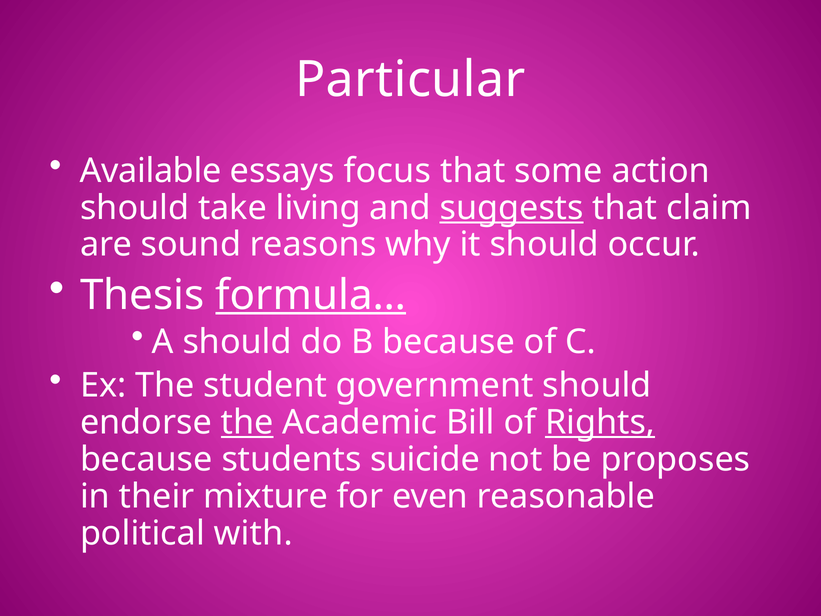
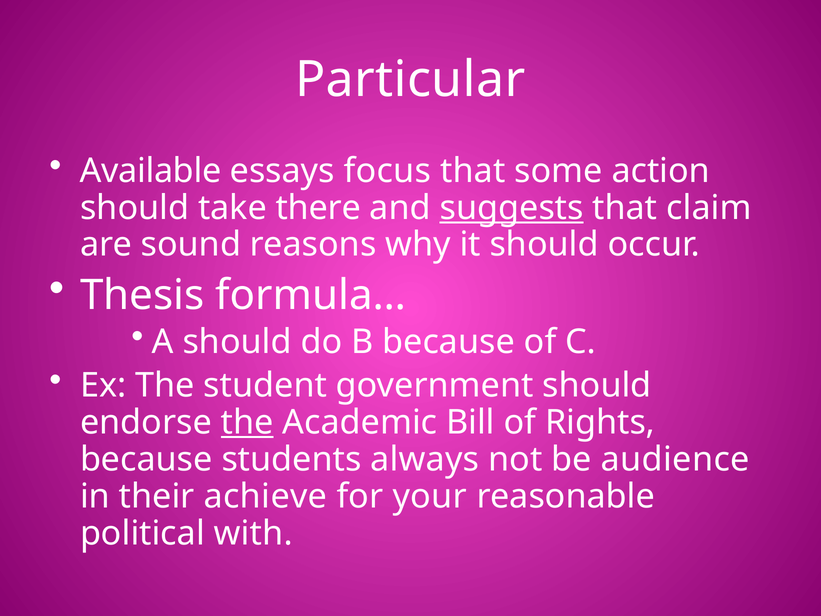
living: living -> there (318, 208)
formula… underline: present -> none (311, 295)
Rights underline: present -> none (600, 422)
suicide: suicide -> always (425, 459)
proposes: proposes -> audience (675, 459)
mixture: mixture -> achieve (265, 496)
even: even -> your (430, 496)
